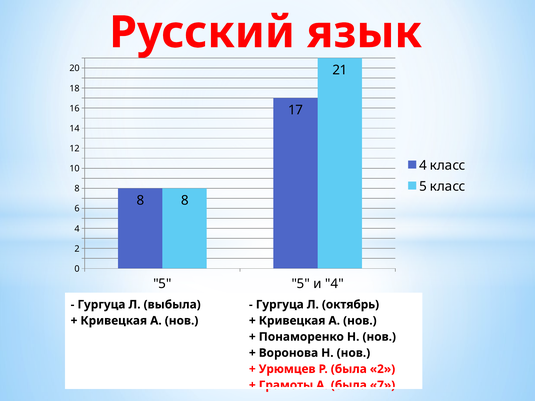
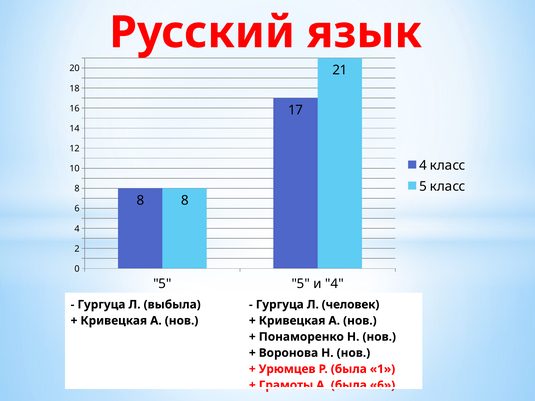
октябрь: октябрь -> человек (351, 305)
была 2: 2 -> 1 (382, 369)
была 7: 7 -> 6 (383, 385)
